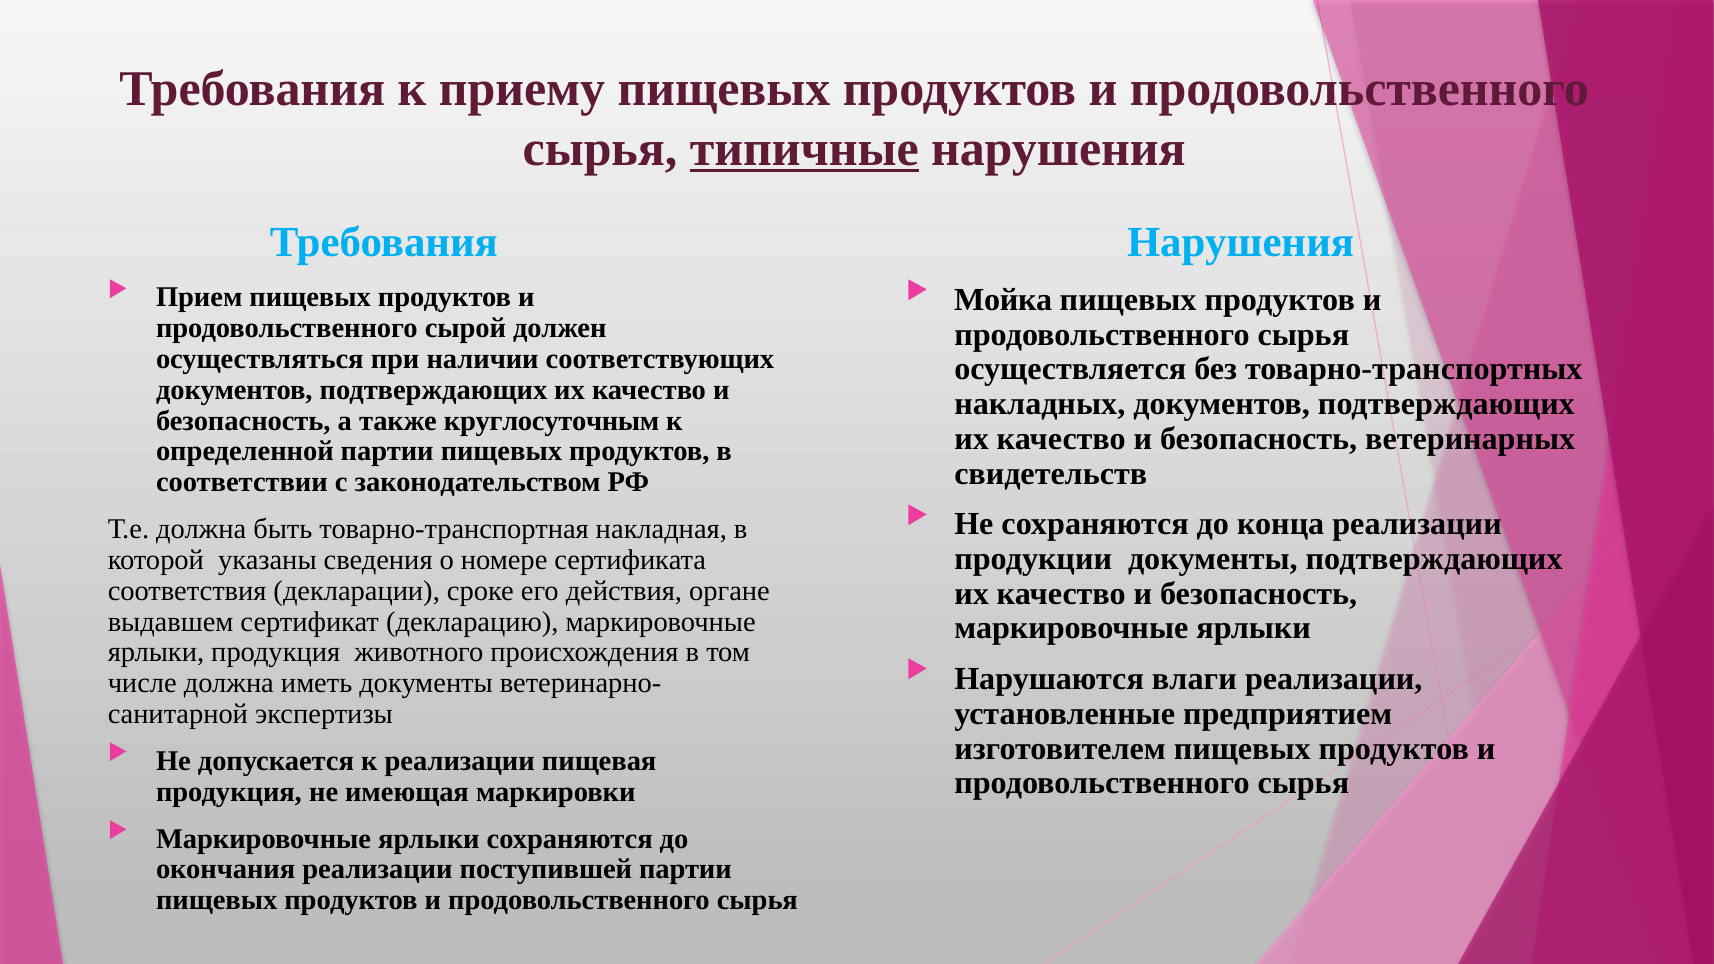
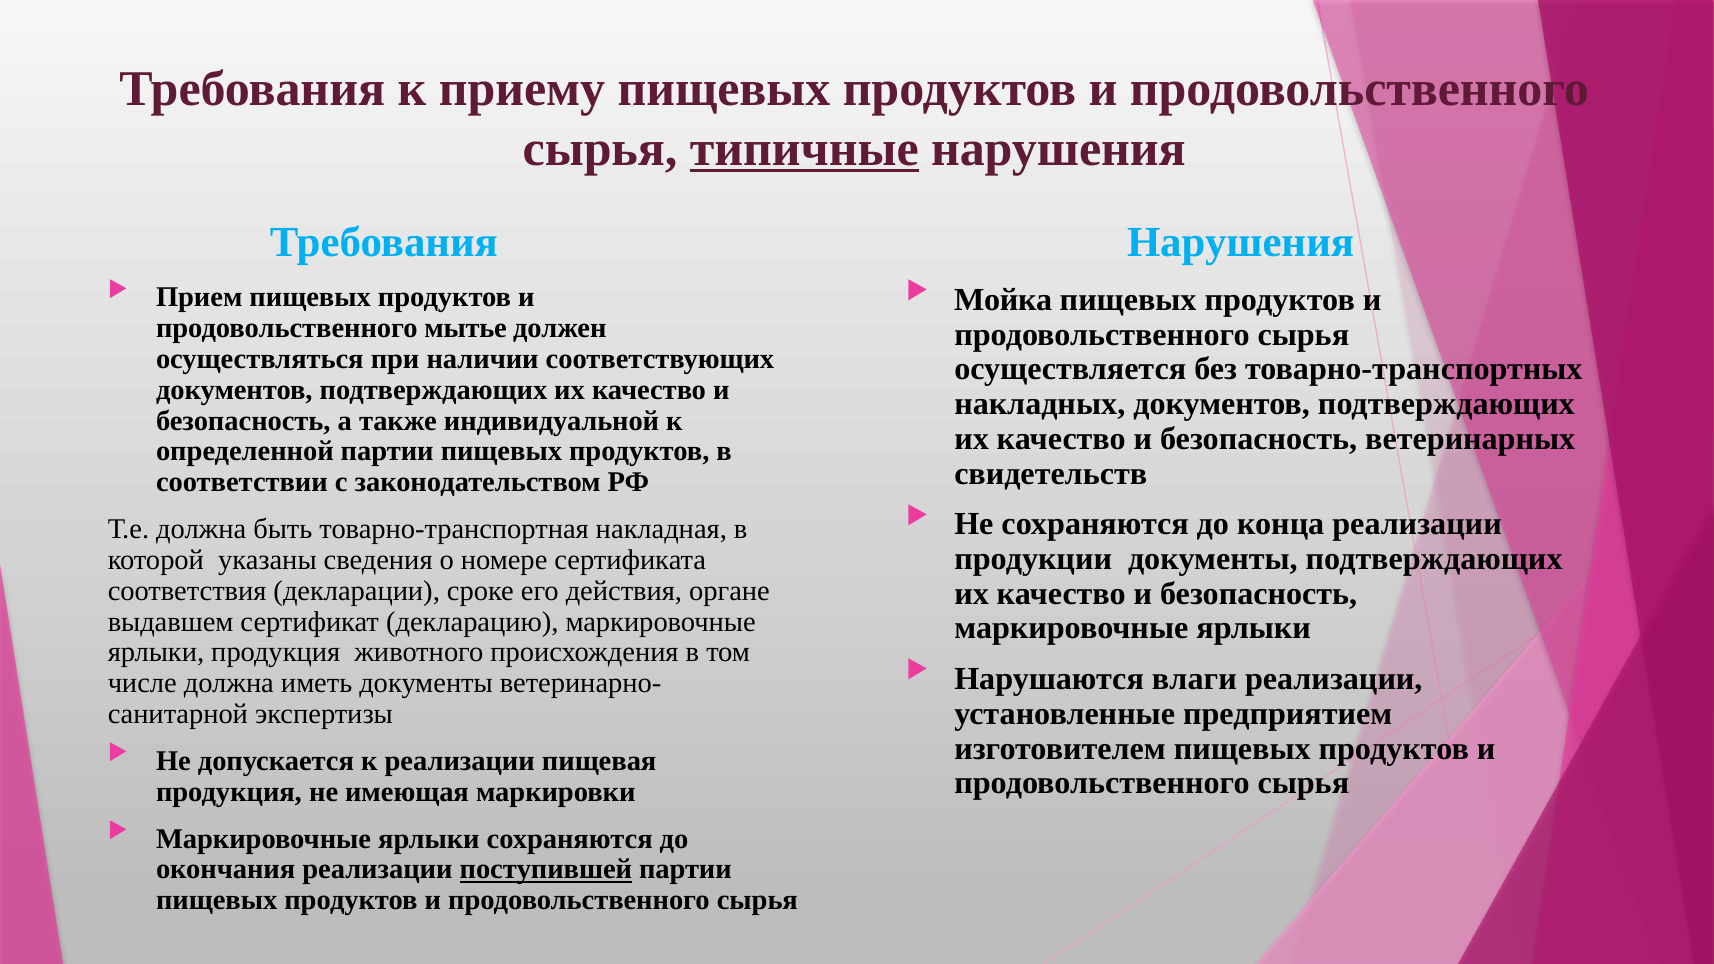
сырой: сырой -> мытье (466, 328)
круглосуточным: круглосуточным -> индивидуальной (552, 421)
поступившей underline: none -> present (546, 870)
